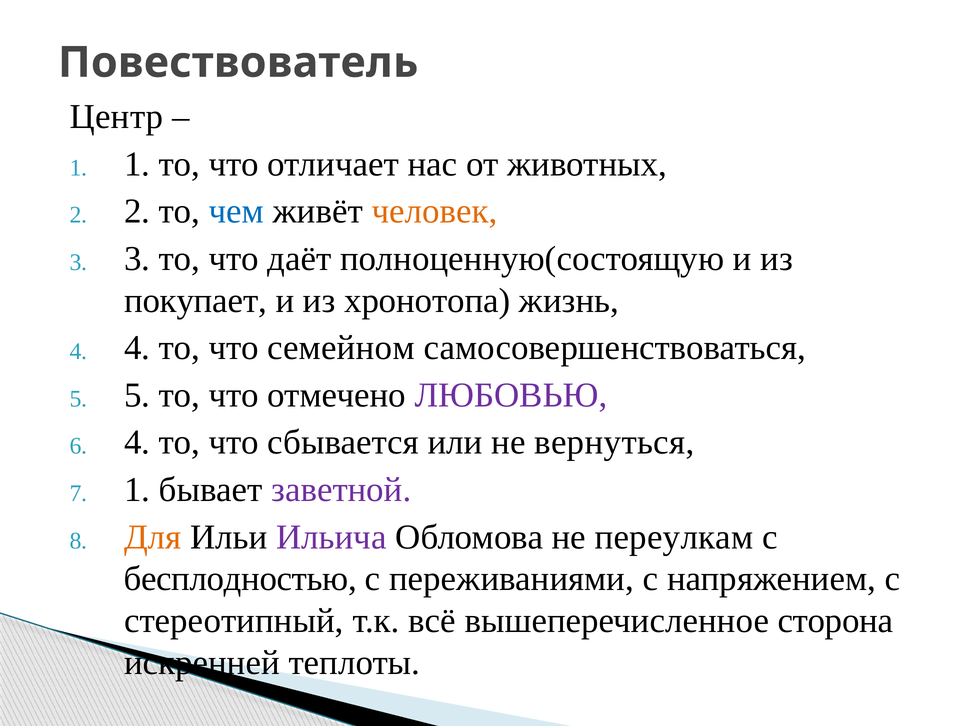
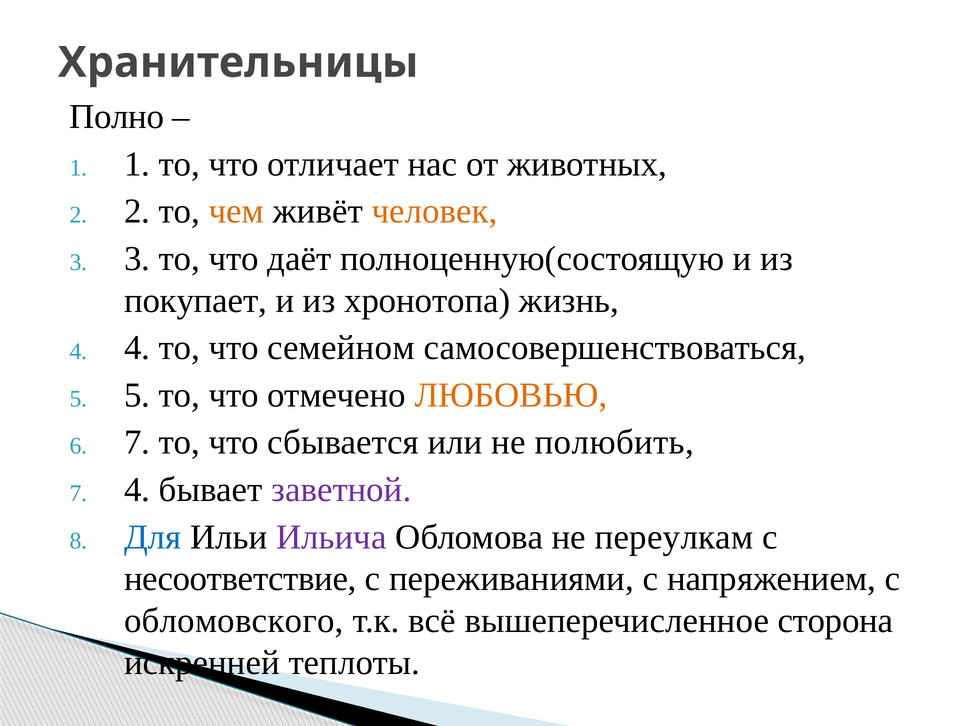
Повествователь: Повествователь -> Хранительницы (238, 63)
Центр: Центр -> Полно (117, 117)
чем colour: blue -> orange (236, 211)
ЛЮБОВЬЮ colour: purple -> orange (511, 395)
6 4: 4 -> 7 (137, 442)
вернуться: вернуться -> полюбить (614, 442)
7 1: 1 -> 4 (137, 490)
Для colour: orange -> blue (153, 537)
бесплодностью: бесплодностью -> несоответствие (240, 579)
стереотипный: стереотипный -> обломовского (234, 621)
